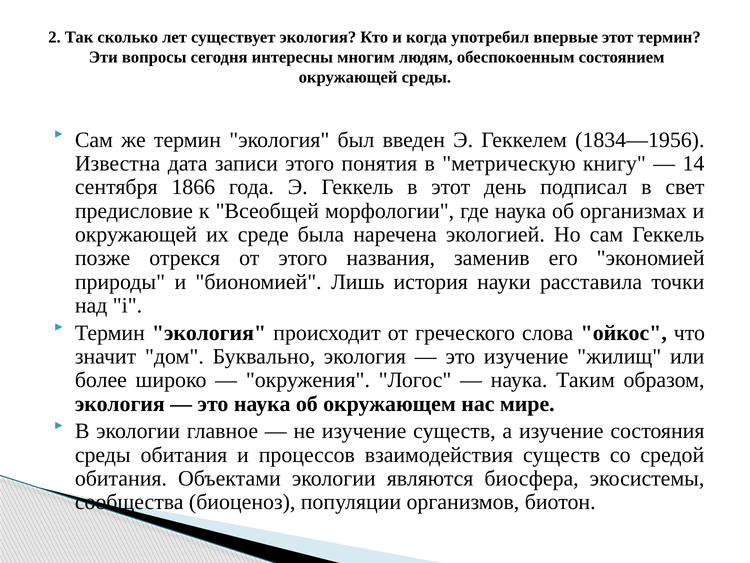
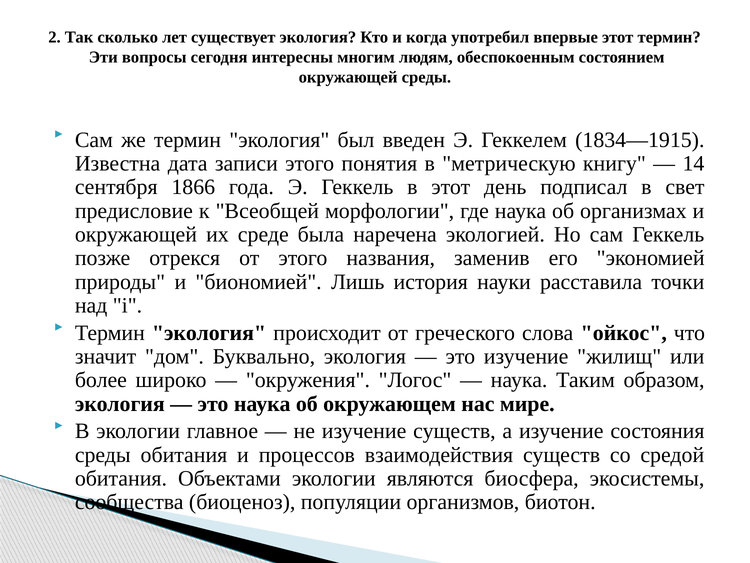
1834—1956: 1834—1956 -> 1834—1915 (640, 140)
